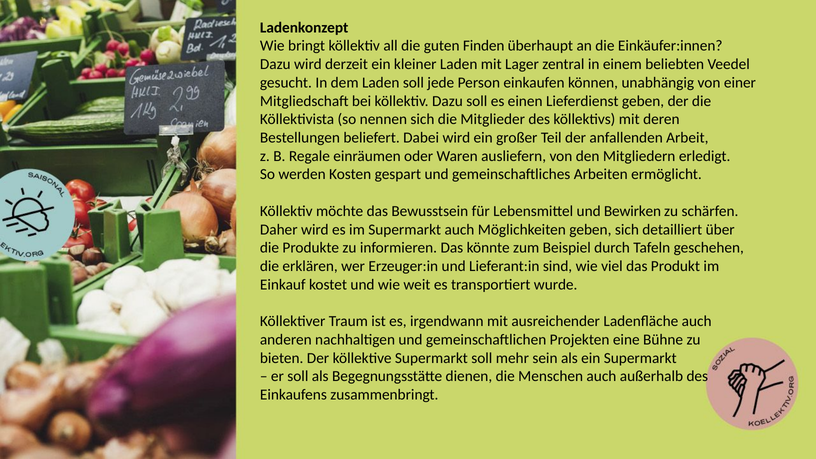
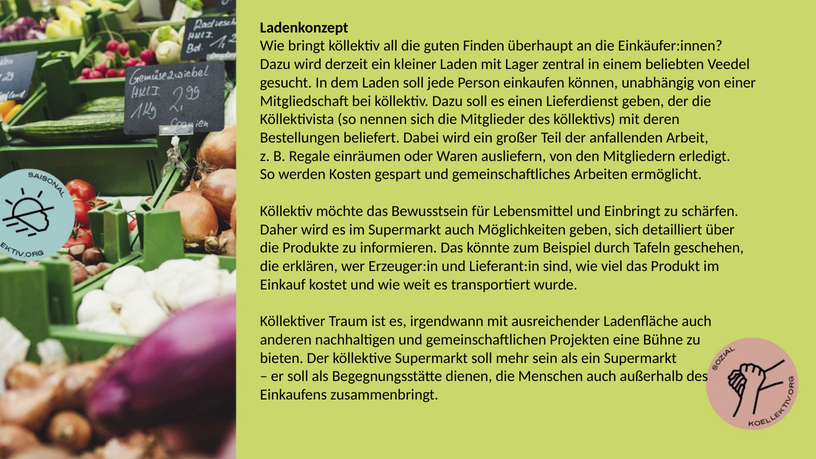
Bewirken: Bewirken -> Einbringt (632, 211)
